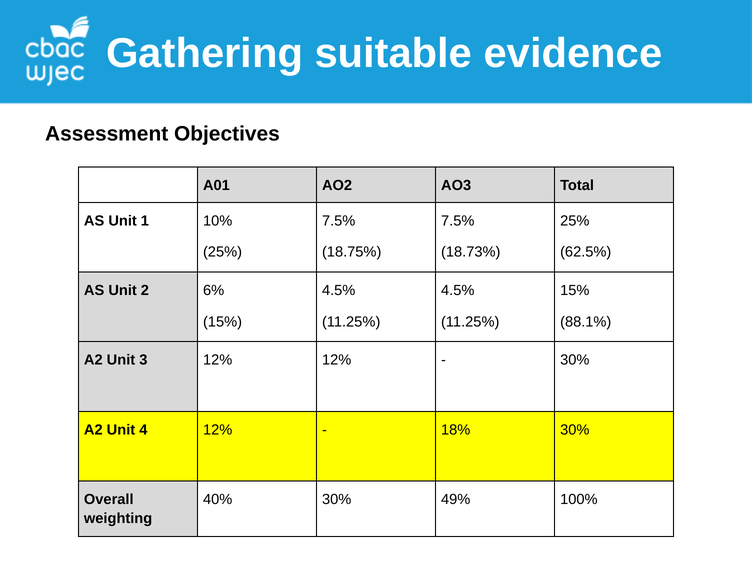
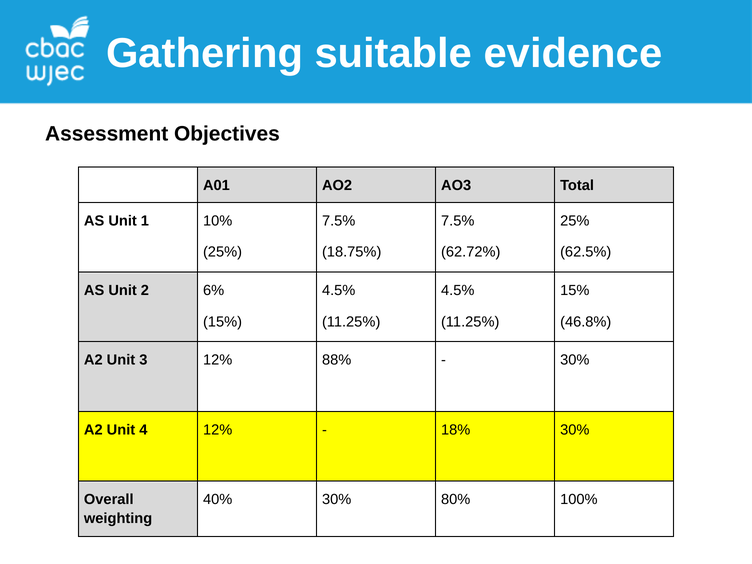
18.73%: 18.73% -> 62.72% (471, 252)
88.1%: 88.1% -> 46.8% (586, 322)
12% 12%: 12% -> 88% (337, 360)
49%: 49% -> 80% (456, 499)
